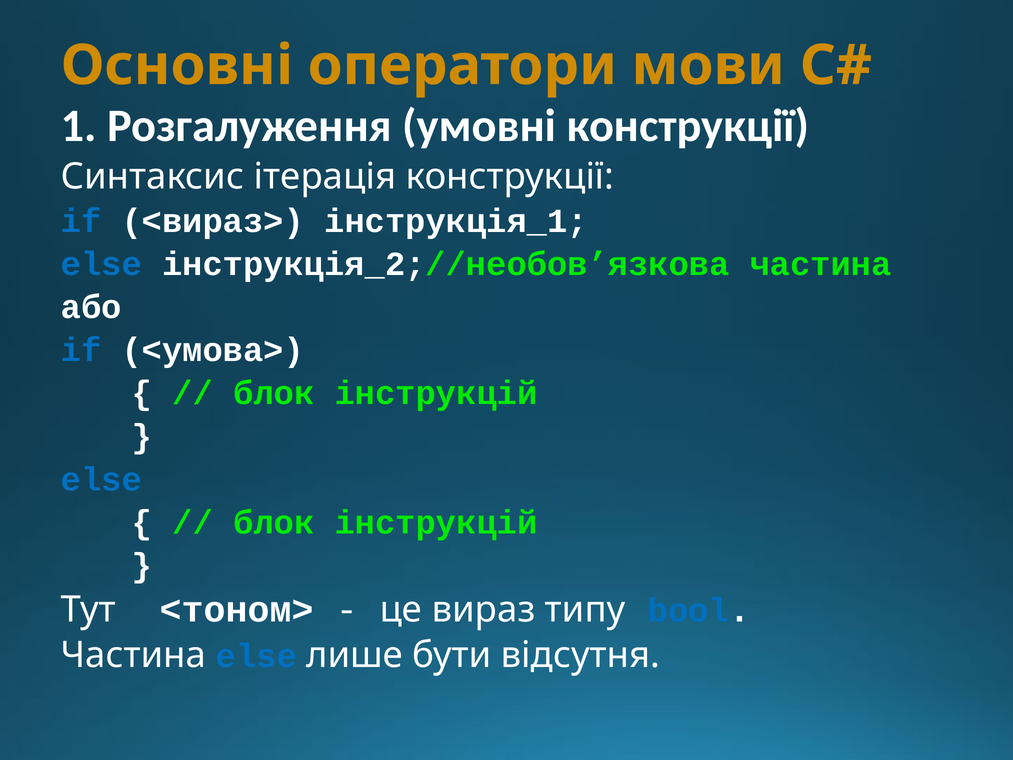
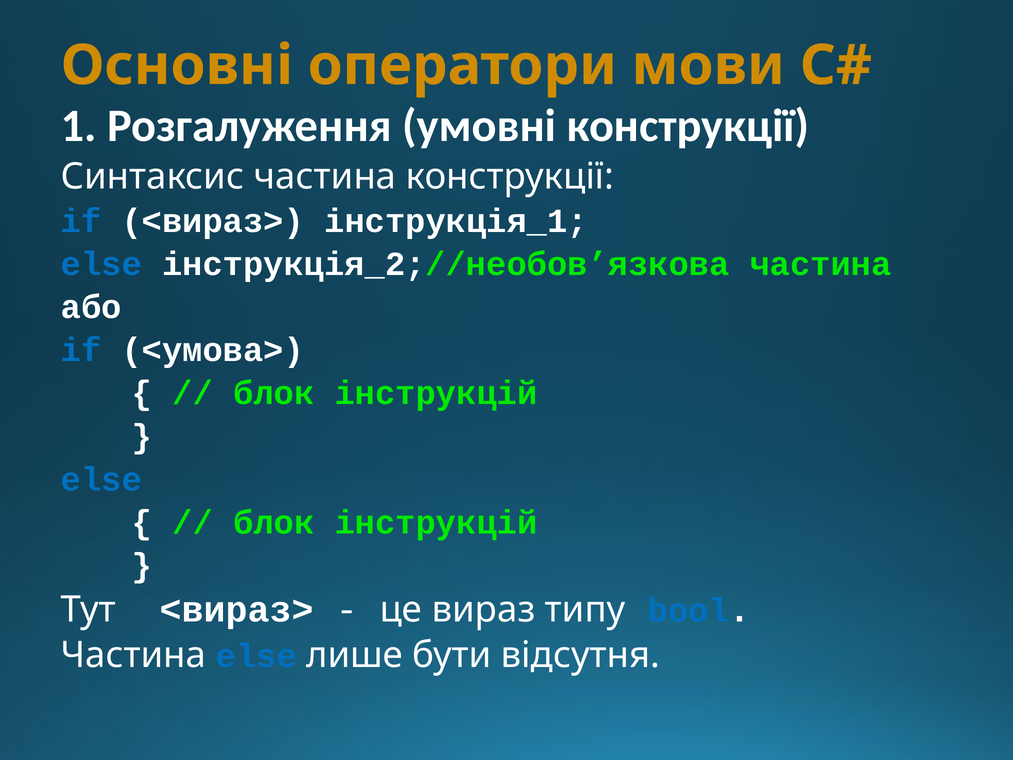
Синтаксис ітерація: ітерація -> частина (325, 177)
Тут <тоном>: <тоном> -> <вираз> (237, 609)
